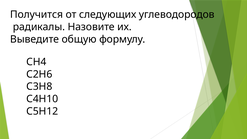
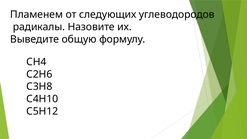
Получится: Получится -> Пламенем (37, 14)
